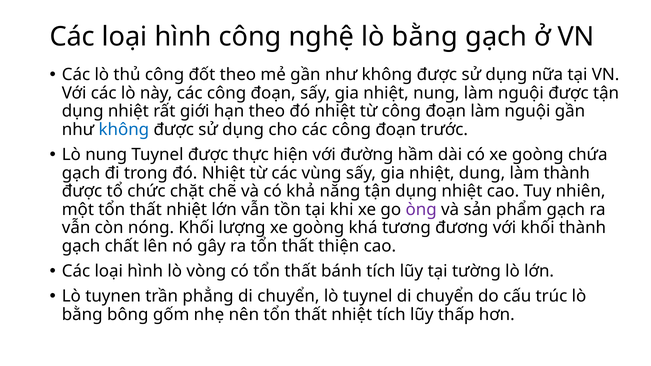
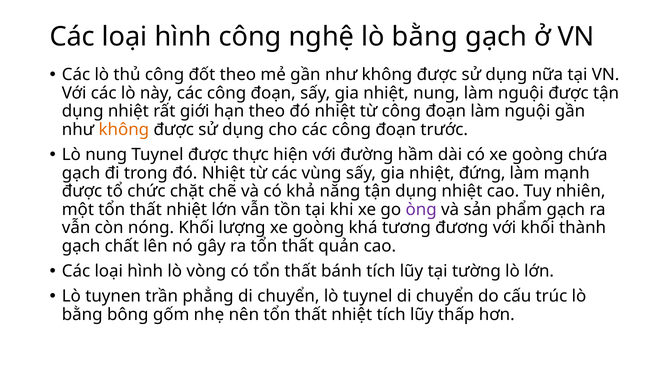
không colour: blue -> orange (124, 130)
dung: dung -> đứng (482, 173)
làm thành: thành -> mạnh (567, 173)
thiện: thiện -> quản (339, 246)
